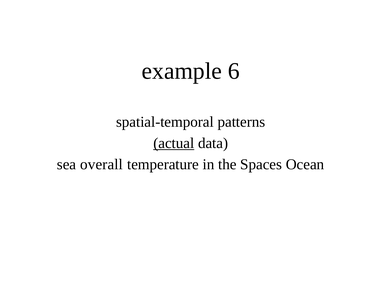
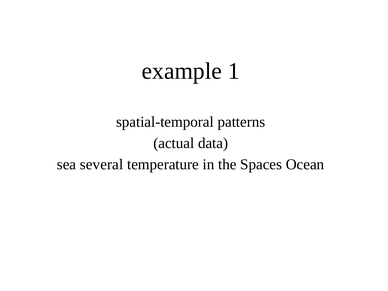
6: 6 -> 1 (234, 71)
actual underline: present -> none (174, 143)
overall: overall -> several (102, 164)
